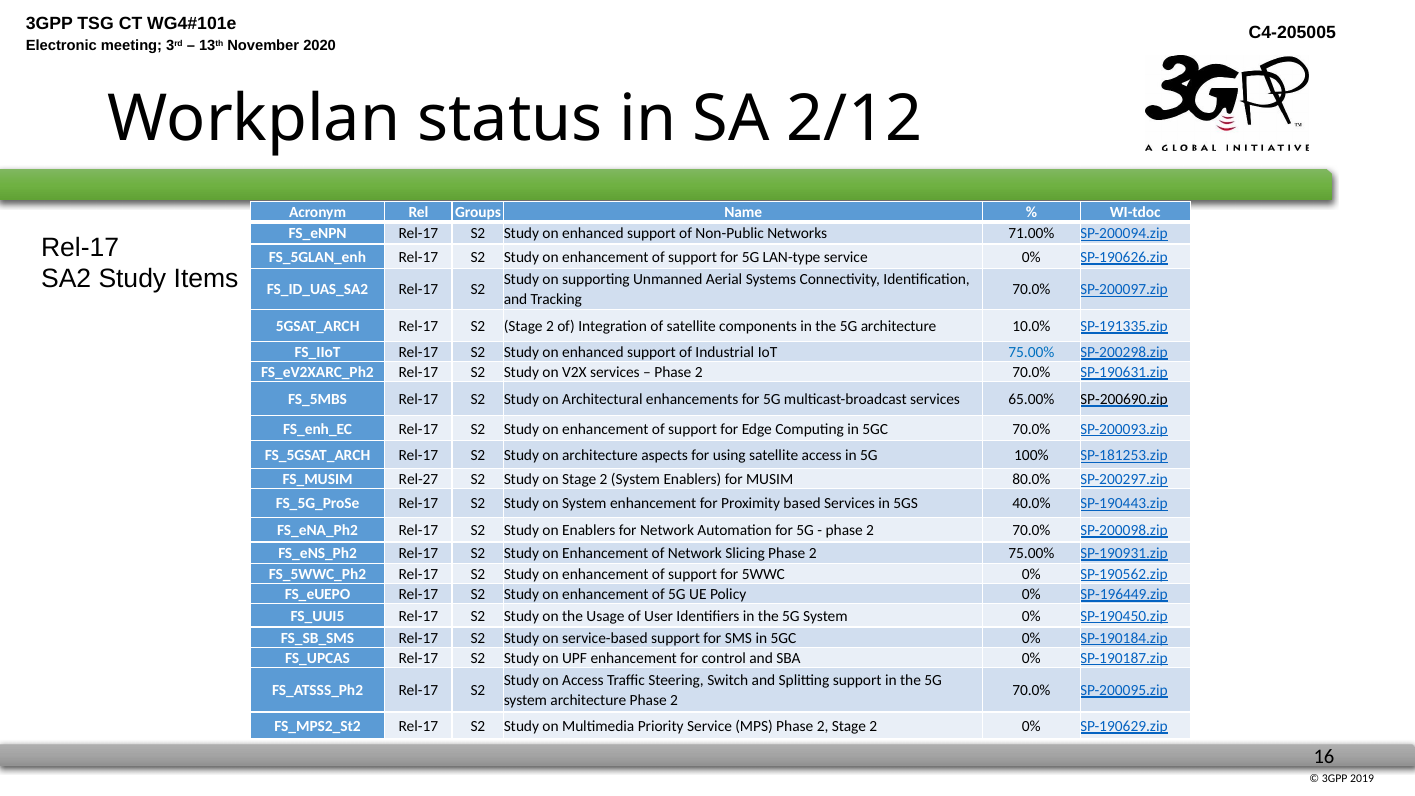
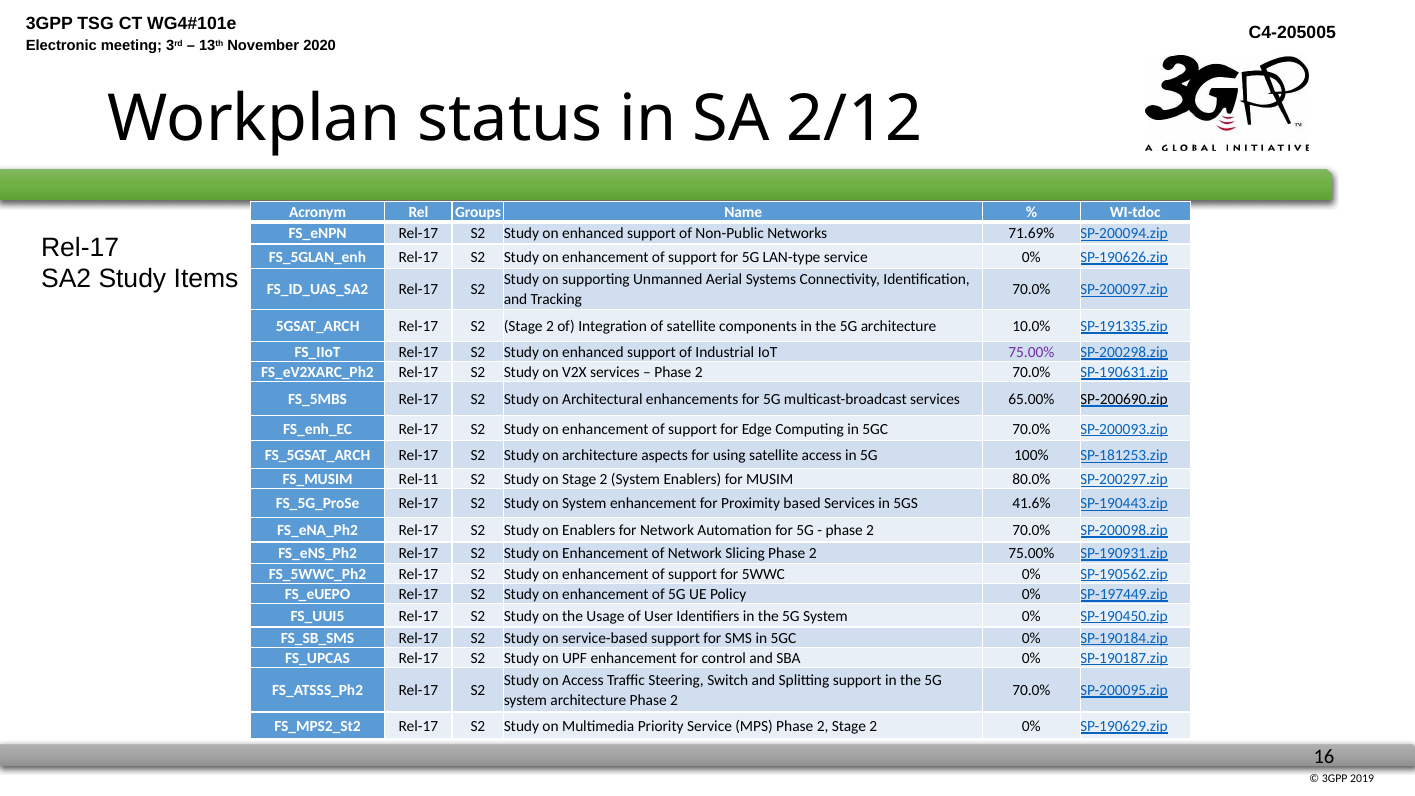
71.00%: 71.00% -> 71.69% (1031, 234)
75.00% colour: blue -> purple (1031, 352)
Rel-27: Rel-27 -> Rel-11 (418, 480)
40.0%: 40.0% -> 41.6% (1031, 504)
SP-196449.zip: SP-196449.zip -> SP-197449.zip (1124, 594)
